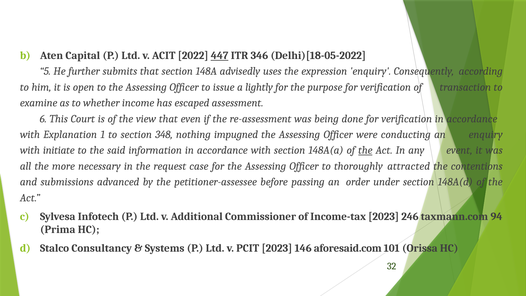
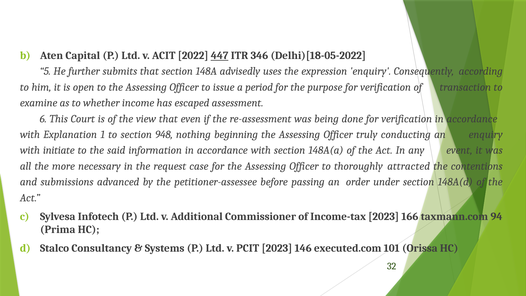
lightly: lightly -> period (259, 87)
348: 348 -> 948 (164, 134)
impugned: impugned -> beginning (236, 134)
were: were -> truly (367, 134)
the underline: present -> none (365, 150)
246: 246 -> 166 (410, 216)
aforesaid.com: aforesaid.com -> executed.com (348, 248)
